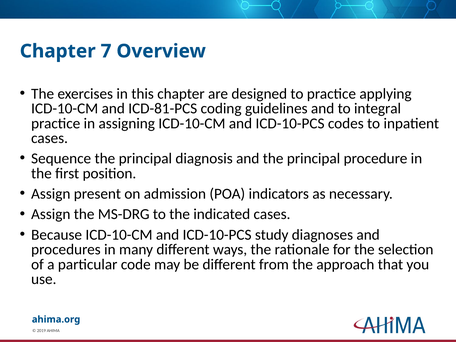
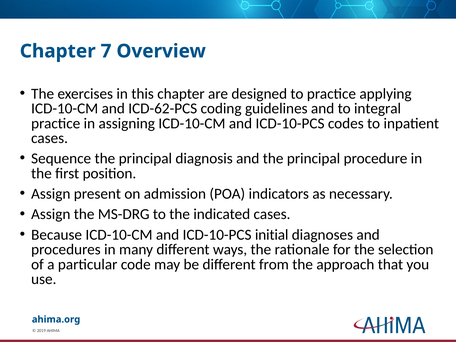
ICD-81-PCS: ICD-81-PCS -> ICD-62-PCS (163, 109)
study: study -> initial (272, 235)
